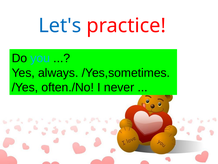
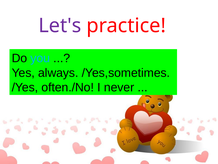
Let's colour: blue -> purple (60, 26)
